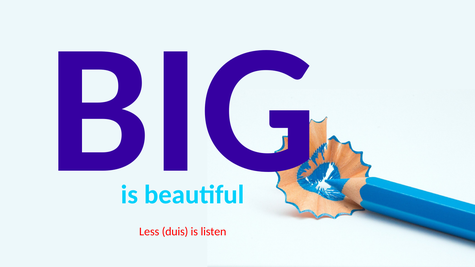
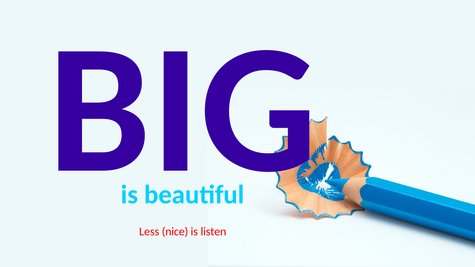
duis: duis -> nice (175, 232)
